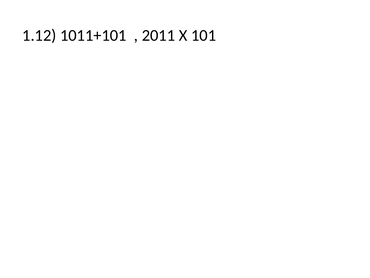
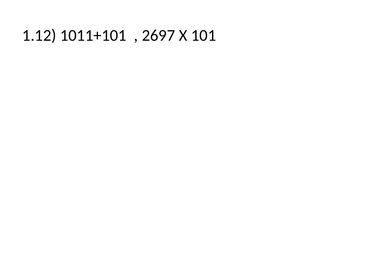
2011: 2011 -> 2697 (158, 35)
